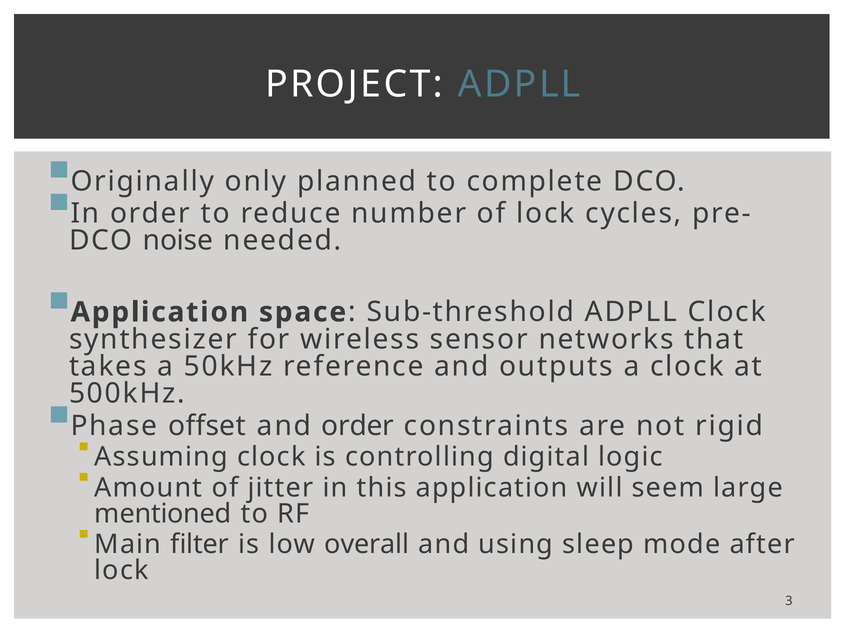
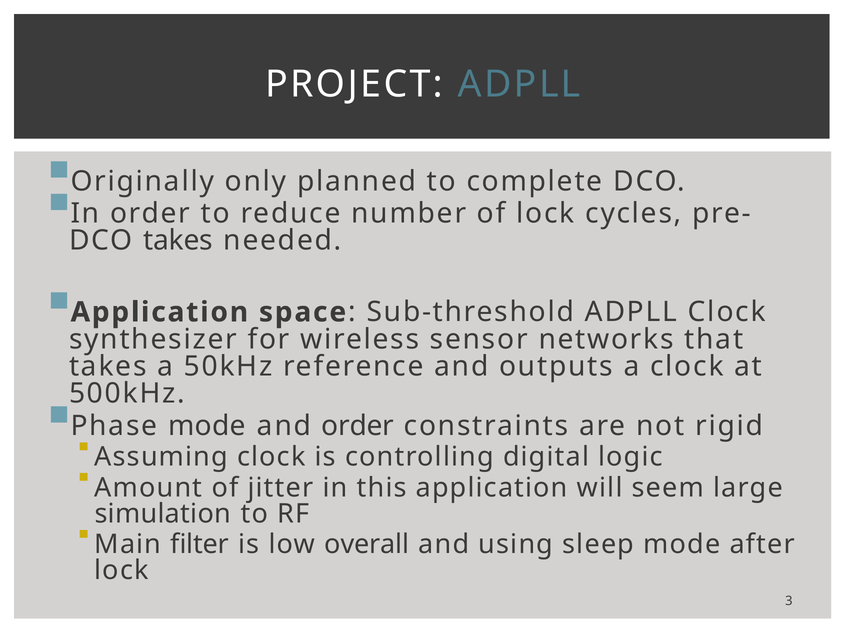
DCO noise: noise -> takes (178, 240)
Phase offset: offset -> mode (207, 425)
mentioned: mentioned -> simulation (163, 513)
